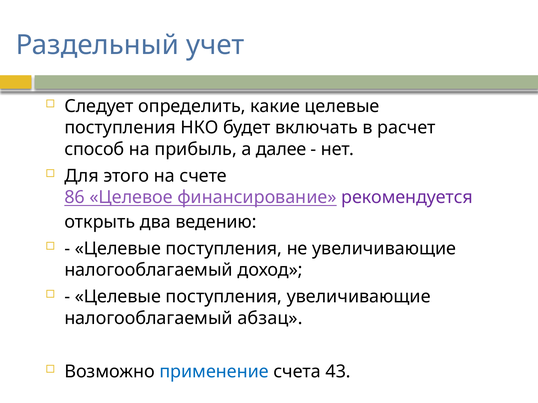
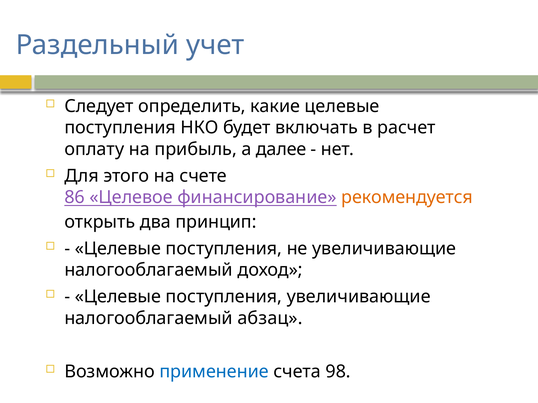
способ: способ -> оплату (94, 149)
рекомендуется colour: purple -> orange (407, 198)
ведению: ведению -> принцип (216, 222)
43: 43 -> 98 (338, 372)
